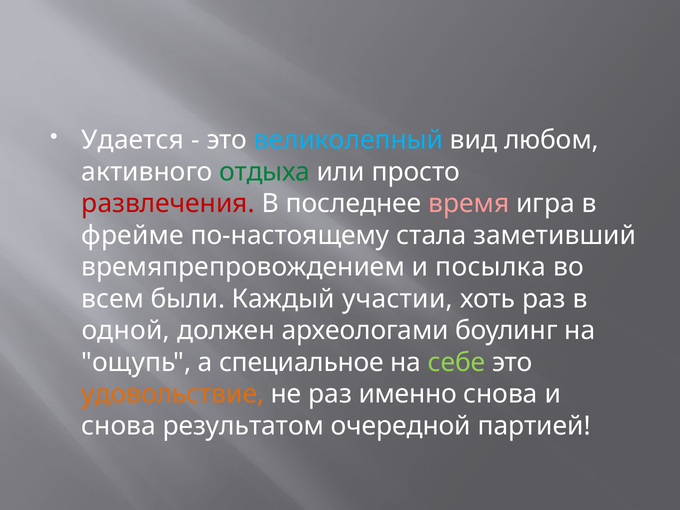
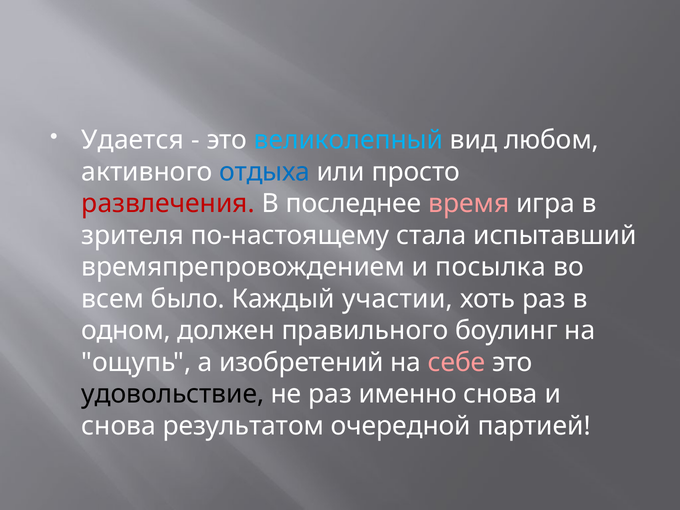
отдыха colour: green -> blue (265, 172)
фрейме: фрейме -> зрителя (133, 235)
заметивший: заметивший -> испытавший (555, 235)
были: были -> было (188, 299)
одной: одной -> одном (126, 331)
археологами: археологами -> правильного (365, 331)
специальное: специальное -> изобретений (301, 362)
себе colour: light green -> pink (457, 362)
удовольствие colour: orange -> black (173, 394)
